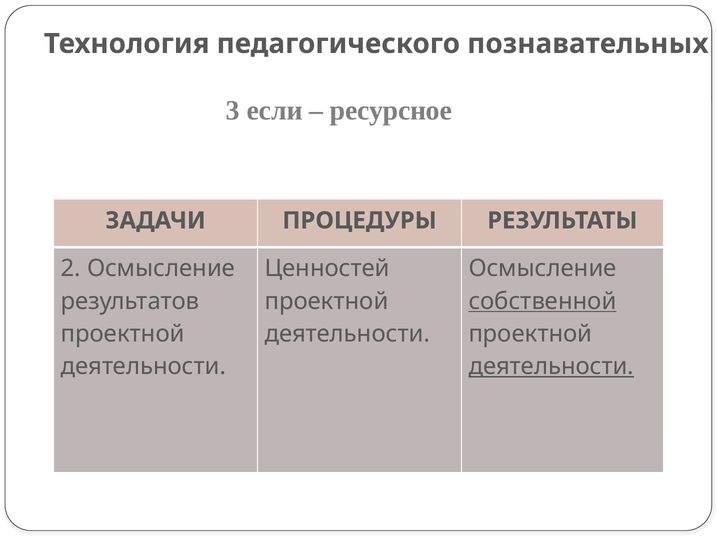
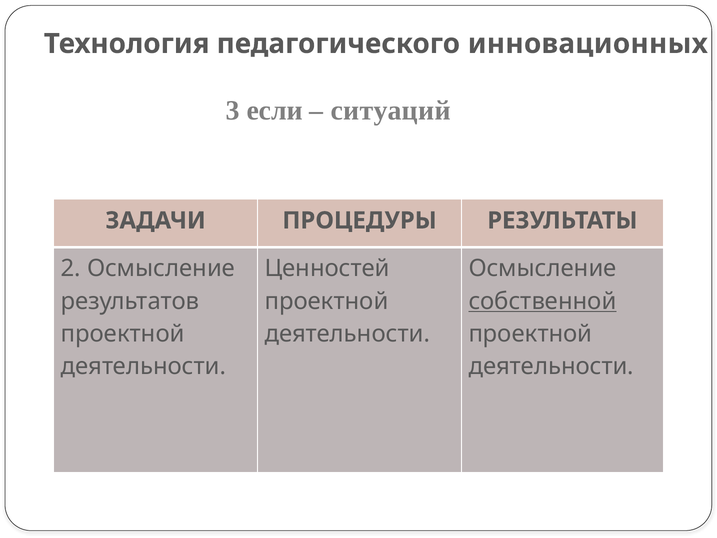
познавательных: познавательных -> инновационных (588, 44)
ресурсное: ресурсное -> ситуаций (391, 110)
деятельности underline: present -> none (551, 366)
